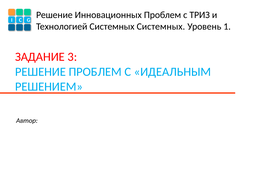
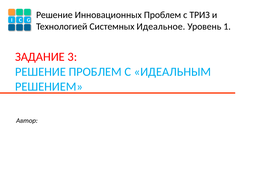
Системных Системных: Системных -> Идеальное (161, 26)
